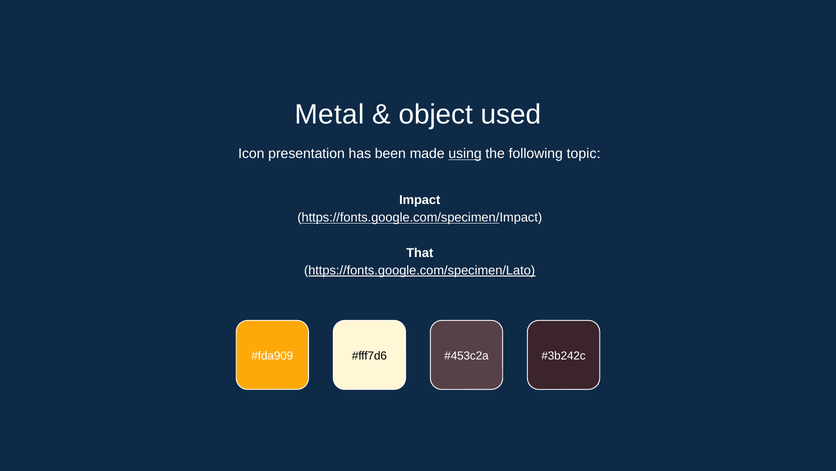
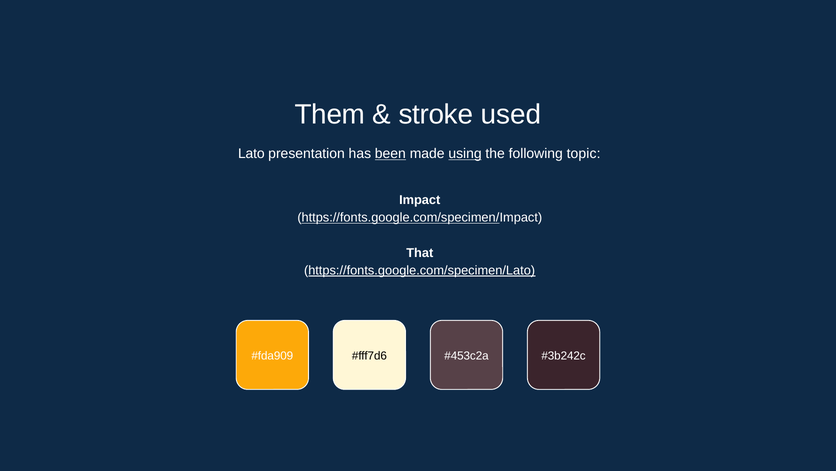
Metal: Metal -> Them (330, 114)
object: object -> stroke (436, 114)
Icon: Icon -> Lato (251, 153)
been underline: none -> present (390, 153)
